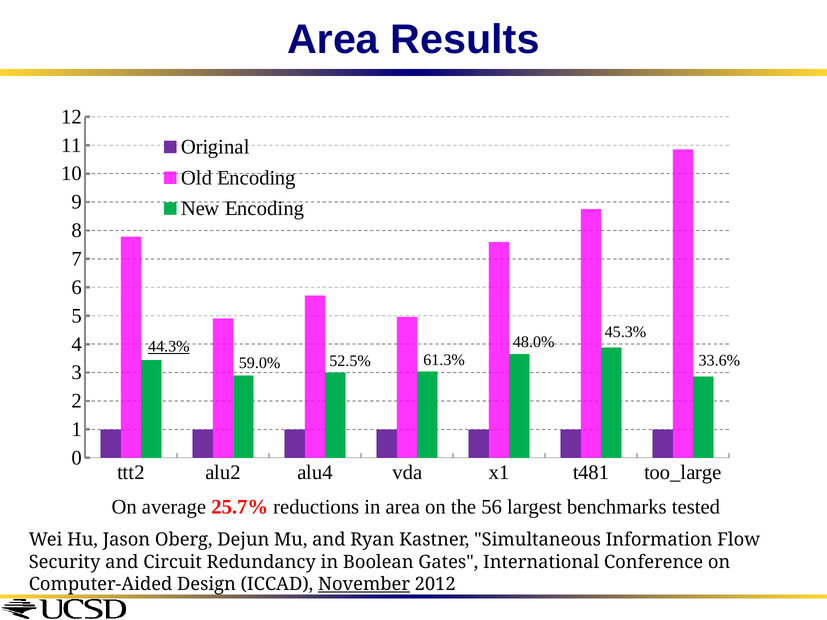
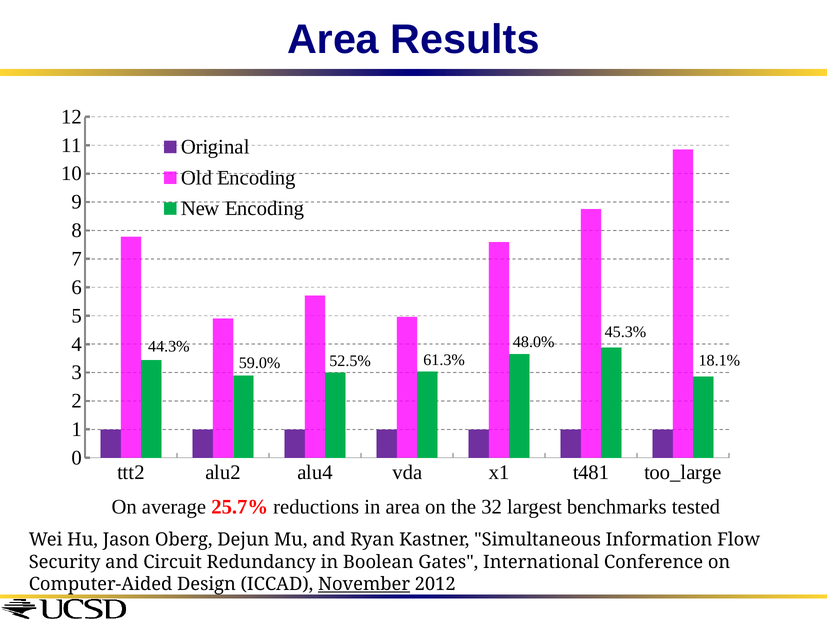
44.3% underline: present -> none (169, 347)
33.6%: 33.6% -> 18.1% (719, 361)
56: 56 -> 32 (492, 507)
